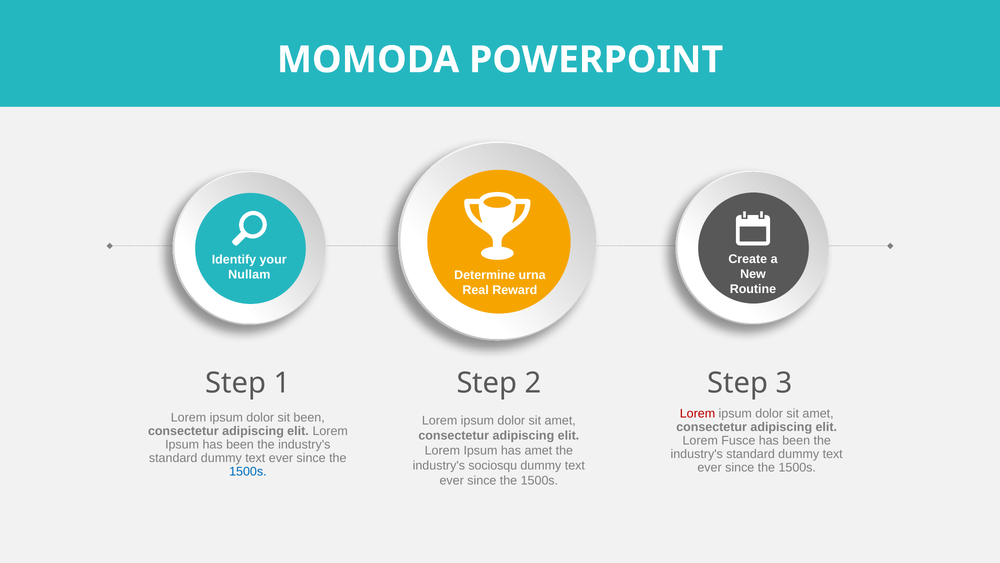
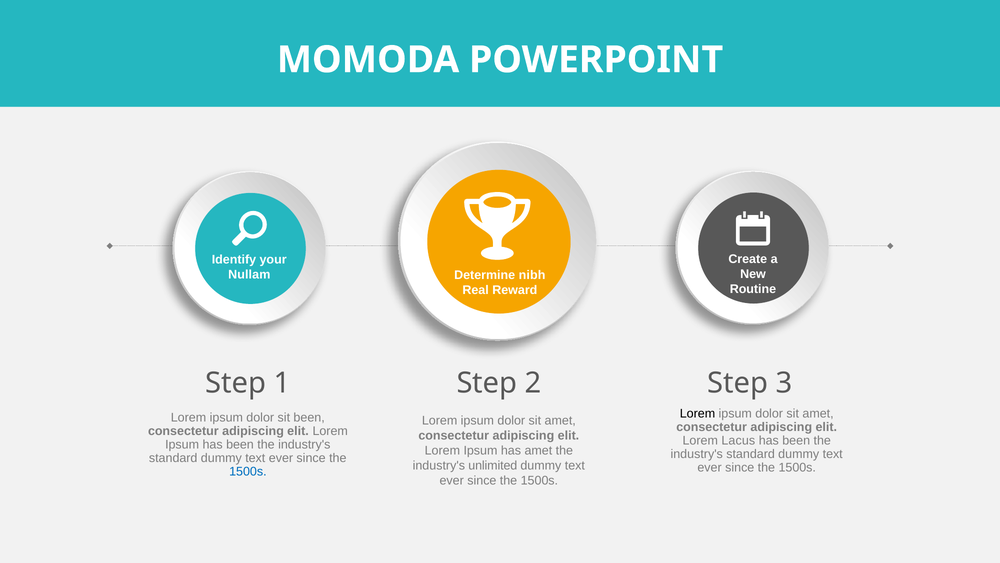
urna: urna -> nibh (532, 275)
Lorem colour: red -> black (697, 413)
Fusce: Fusce -> Lacus (738, 440)
sociosqu: sociosqu -> unlimited (493, 465)
